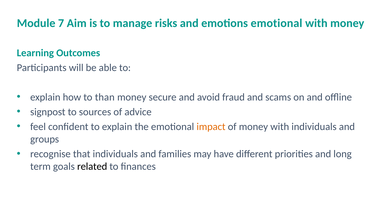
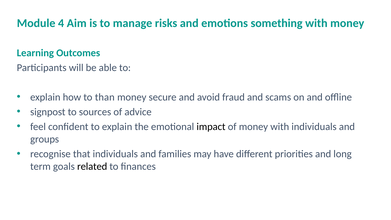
7: 7 -> 4 (61, 23)
emotions emotional: emotional -> something (277, 23)
impact colour: orange -> black (211, 127)
